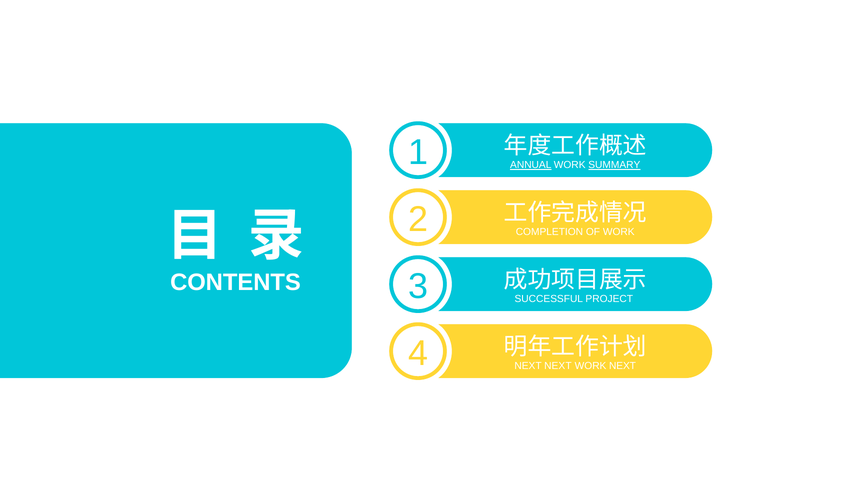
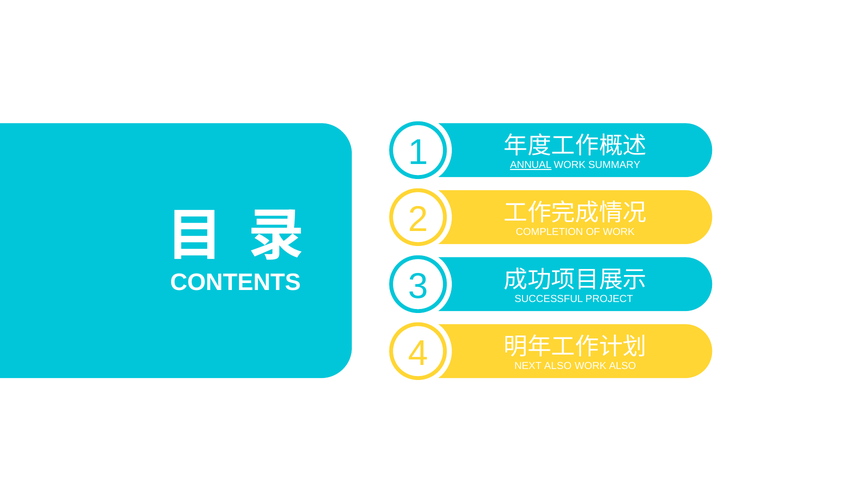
SUMMARY underline: present -> none (614, 165)
NEXT NEXT: NEXT -> ALSO (558, 366)
WORK NEXT: NEXT -> ALSO (623, 366)
